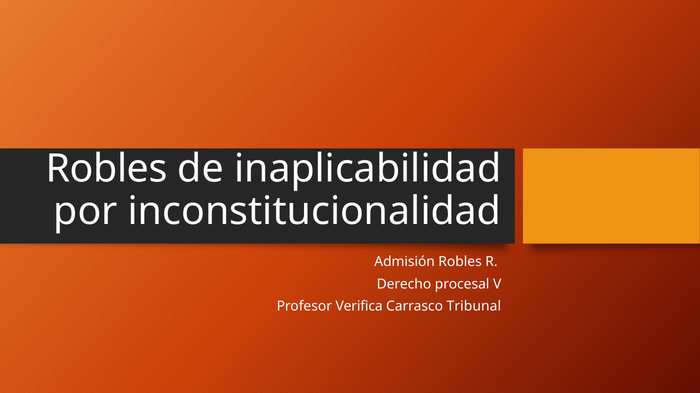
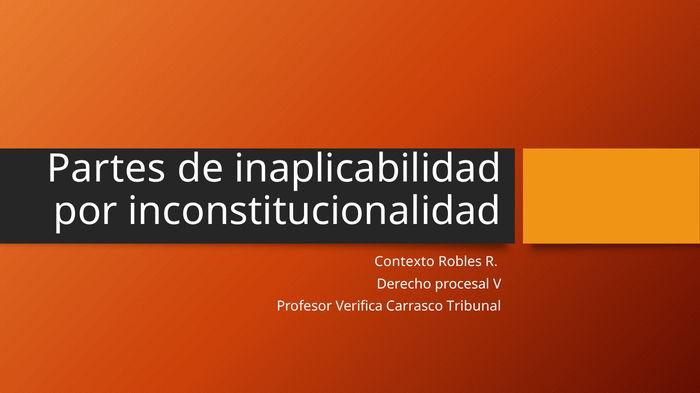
Robles: Robles -> Partes (106, 169)
Admisión: Admisión -> Contexto (405, 262)
